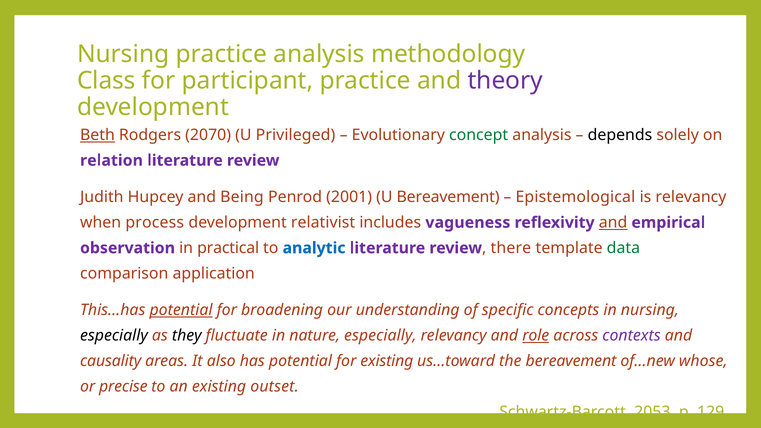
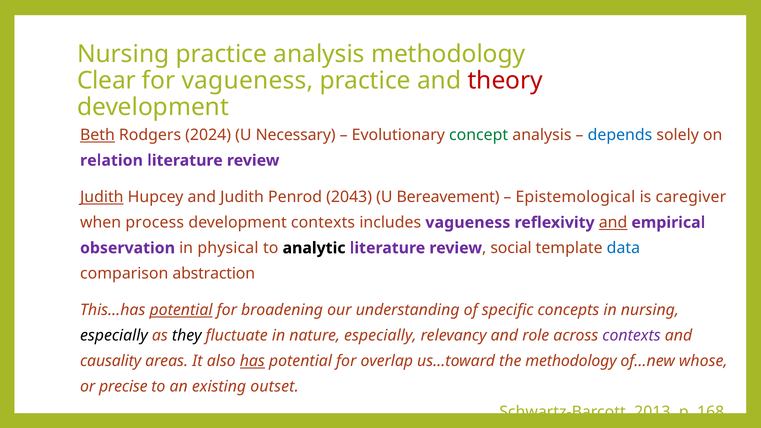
Class: Class -> Clear (106, 81)
for participant: participant -> vagueness (247, 81)
theory colour: purple -> red (505, 81)
2070: 2070 -> 2024 (208, 135)
Privileged: Privileged -> Necessary (296, 135)
depends colour: black -> blue (620, 135)
Judith underline: none -> present (102, 197)
and Being: Being -> Judith (242, 197)
2001: 2001 -> 2043 (349, 197)
is relevancy: relevancy -> caregiver (691, 197)
development relativist: relativist -> contexts (323, 223)
practical: practical -> physical (228, 248)
analytic colour: blue -> black (314, 248)
there: there -> social (511, 248)
data colour: green -> blue (623, 248)
application: application -> abstraction (214, 274)
role underline: present -> none (536, 336)
has underline: none -> present (252, 361)
for existing: existing -> overlap (387, 361)
the bereavement: bereavement -> methodology (571, 361)
2053: 2053 -> 2013 (654, 412)
129: 129 -> 168 (711, 412)
